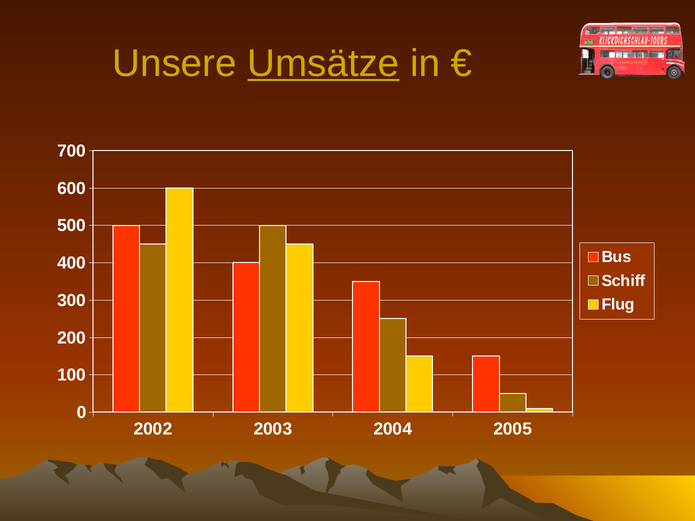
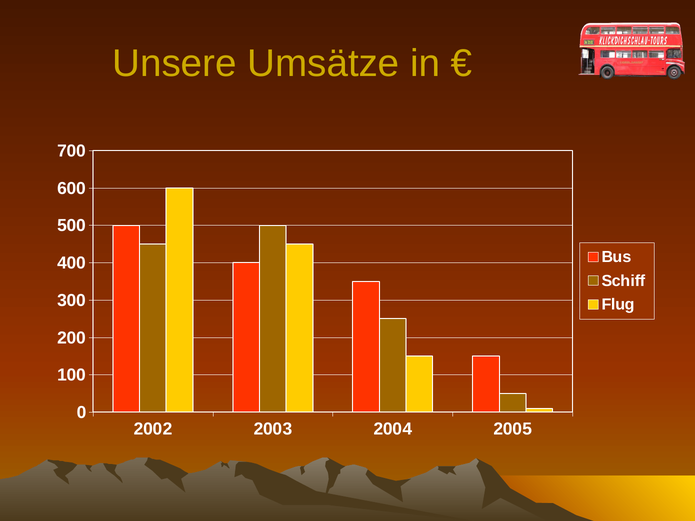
Umsätze underline: present -> none (323, 63)
